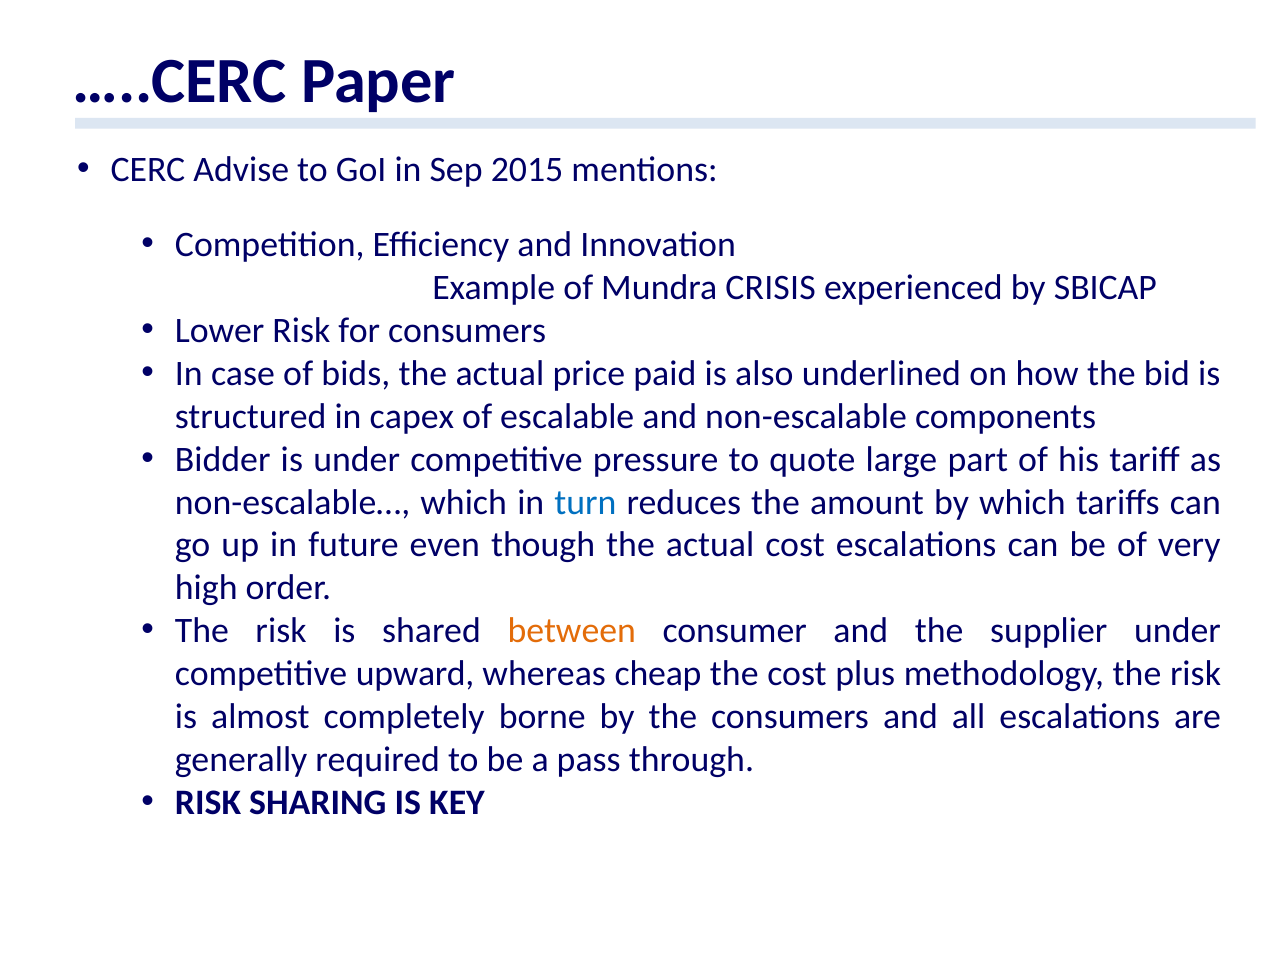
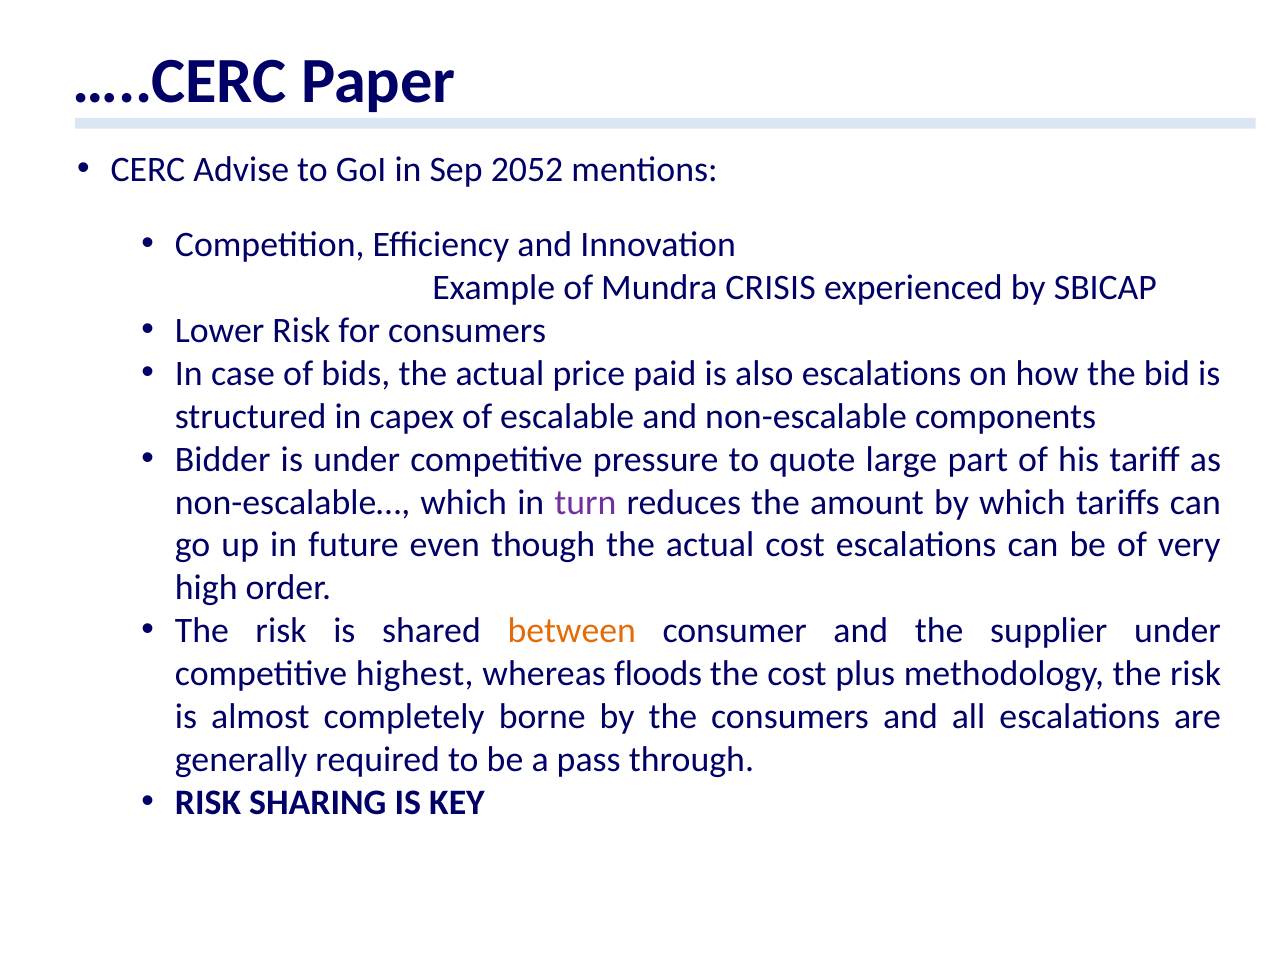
2015: 2015 -> 2052 (527, 169)
also underlined: underlined -> escalations (882, 373)
turn colour: blue -> purple (585, 502)
upward: upward -> highest (415, 674)
cheap: cheap -> floods (658, 674)
